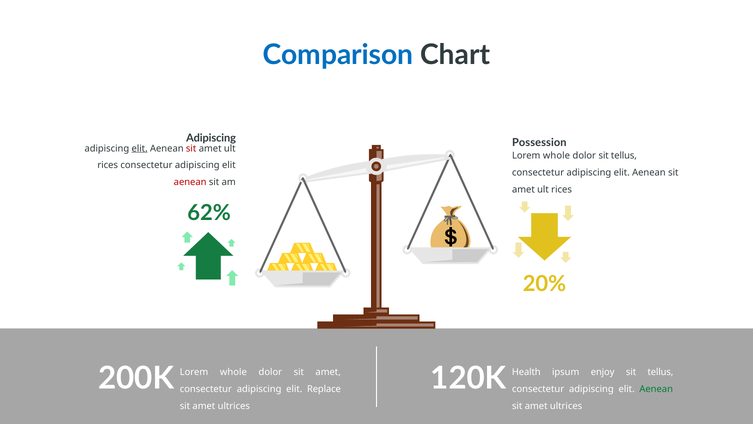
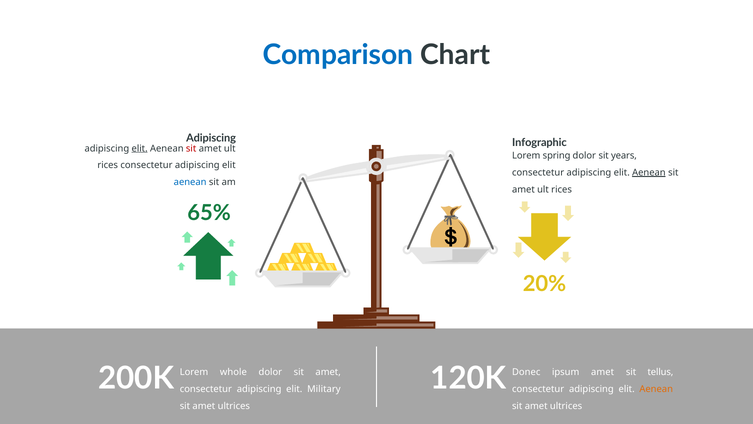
Possession: Possession -> Infographic (539, 142)
whole: whole -> spring (557, 155)
dolor sit tellus: tellus -> years (624, 155)
Aenean underline: none -> present (649, 172)
aenean colour: red -> blue (190, 182)
62%: 62% -> 65% (209, 213)
Health: Health -> Donec (526, 372)
ipsum enjoy: enjoy -> amet (603, 372)
Replace: Replace -> Military (324, 389)
Aenean colour: green -> orange (656, 389)
